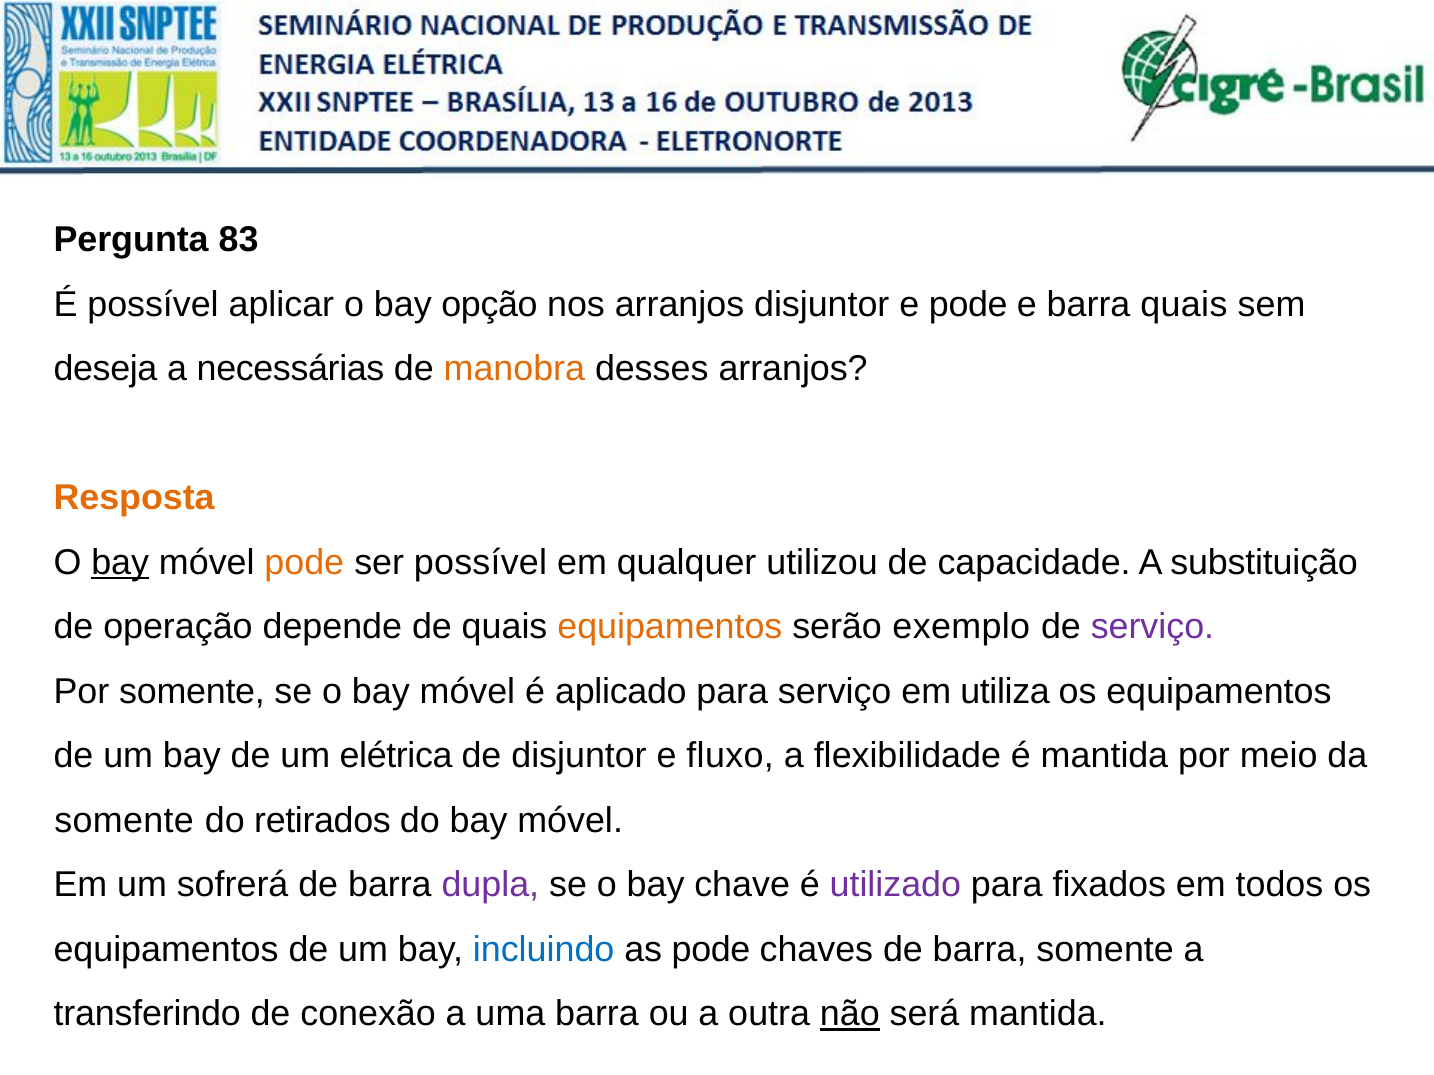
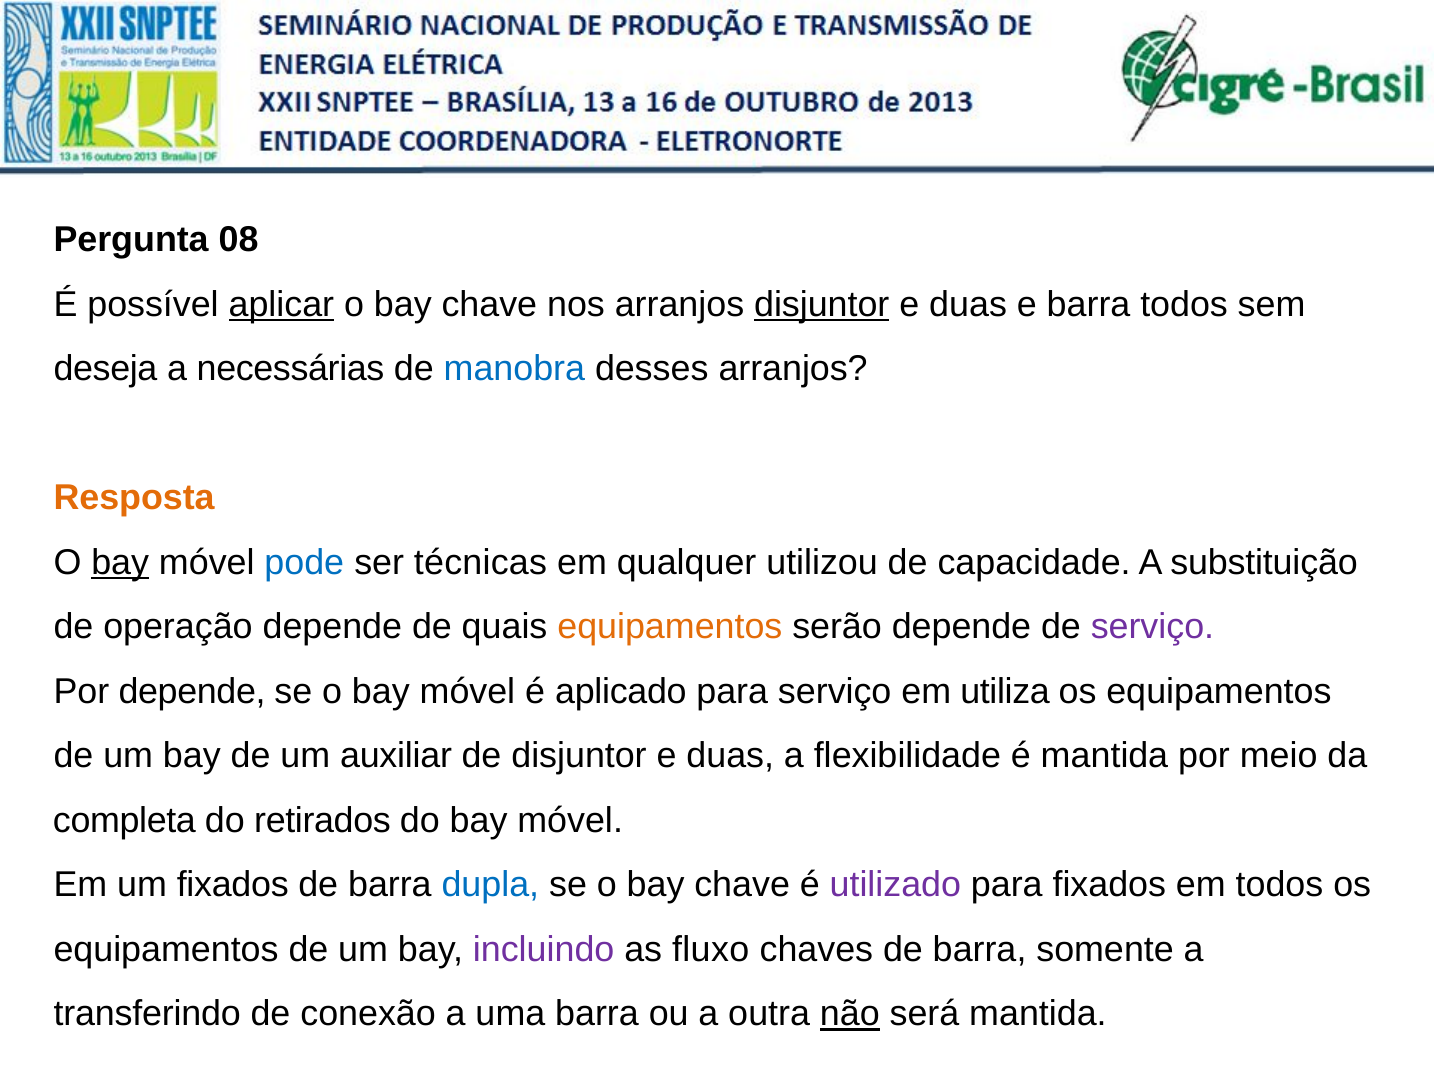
83: 83 -> 08 (239, 240)
aplicar underline: none -> present (281, 305)
opção: opção -> chave (489, 305)
disjuntor underline: none -> present (822, 305)
pode: pode -> duas (968, 305)
barra quais: quais -> todos (1184, 305)
manobra colour: orange -> blue (514, 369)
pode colour: orange -> blue (304, 563)
ser possível: possível -> técnicas (480, 563)
serão exemplo: exemplo -> depende (961, 627)
Por somente: somente -> depende (192, 692)
elétrica: elétrica -> auxiliar (396, 756)
de disjuntor e fluxo: fluxo -> duas (730, 756)
somente: somente -> completa (124, 821)
um sofrerá: sofrerá -> fixados (233, 886)
dupla colour: purple -> blue (490, 886)
incluindo colour: blue -> purple (544, 950)
as pode: pode -> fluxo (711, 950)
